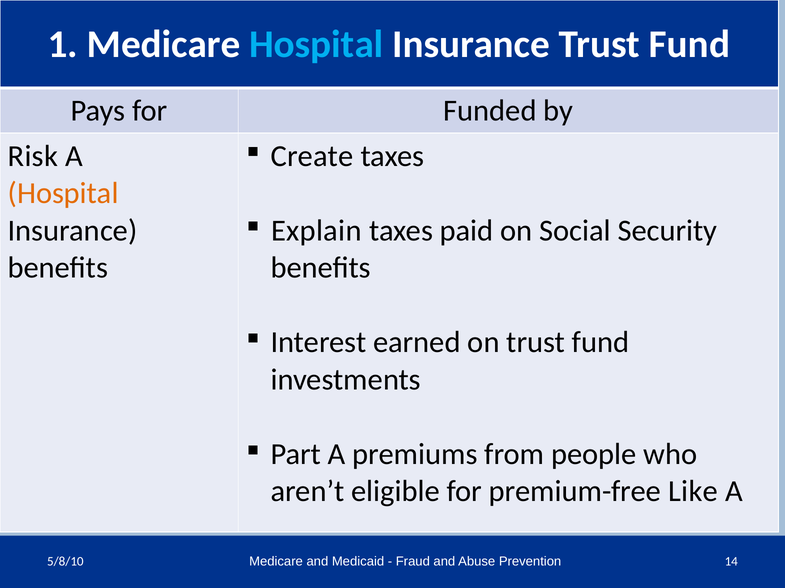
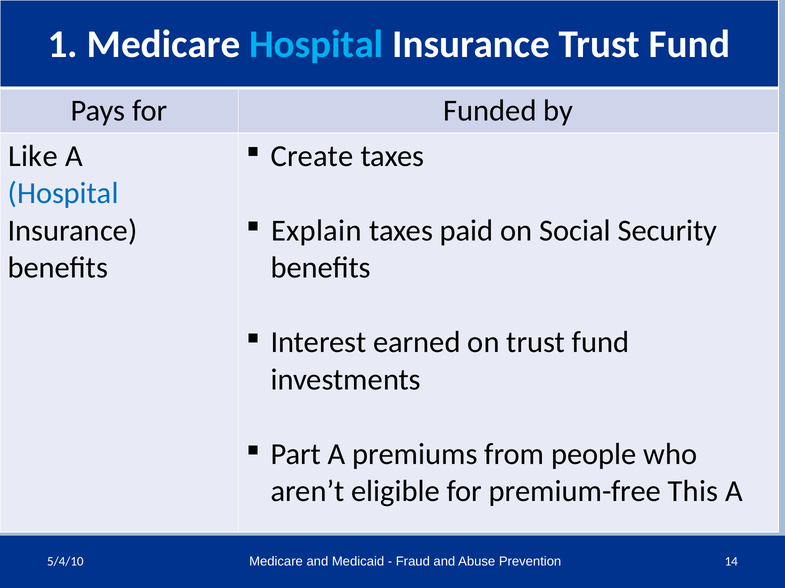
Risk: Risk -> Like (33, 156)
Hospital colour: orange -> blue (63, 194)
Like: Like -> This (693, 492)
5/8/10: 5/8/10 -> 5/4/10 (65, 562)
